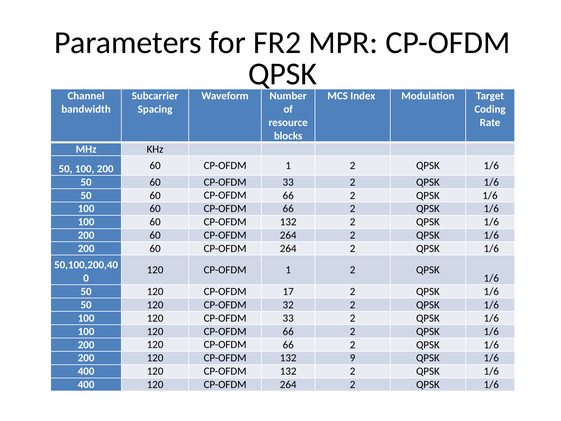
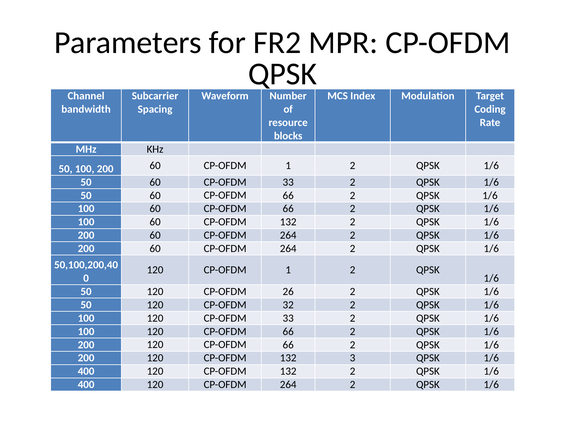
17: 17 -> 26 (288, 291)
9: 9 -> 3 (353, 358)
